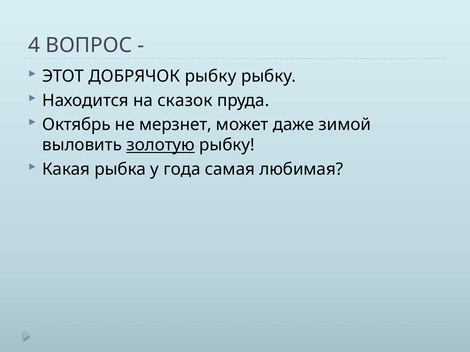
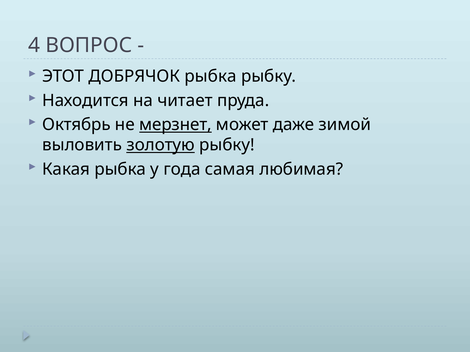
ДОБРЯЧОК рыбку: рыбку -> рыбка (211, 76)
сказок: сказок -> читает (185, 101)
мерзнет underline: none -> present (175, 125)
